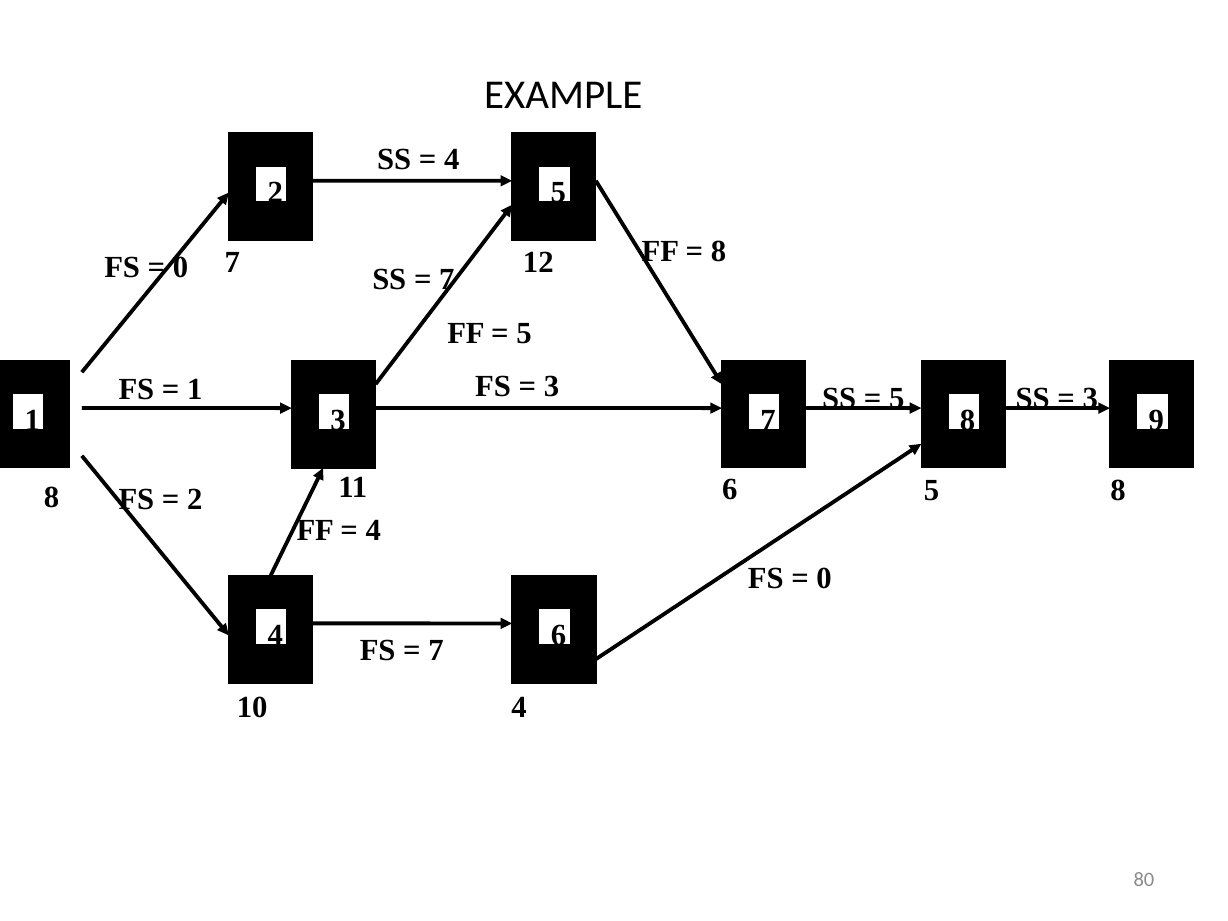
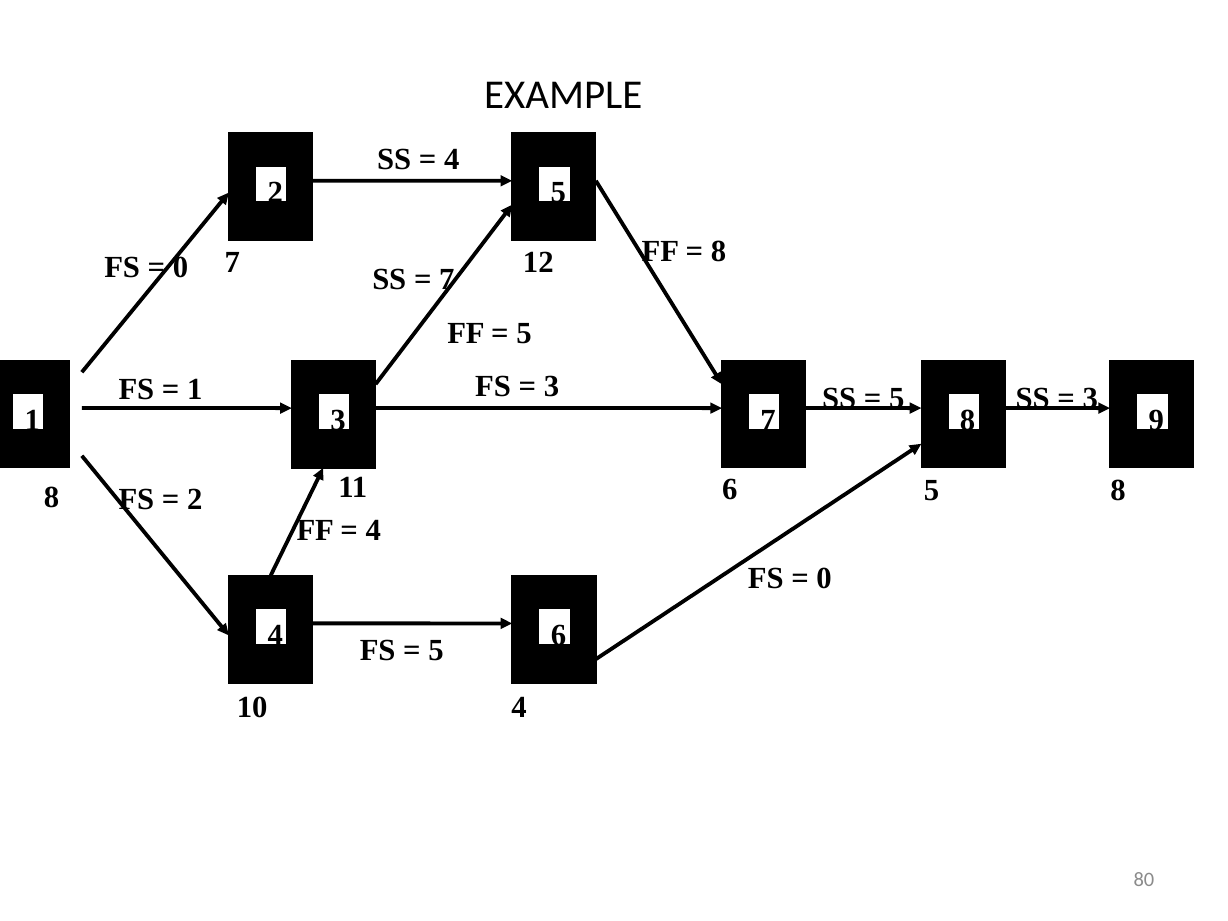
7: 7 -> 5 (436, 650)
